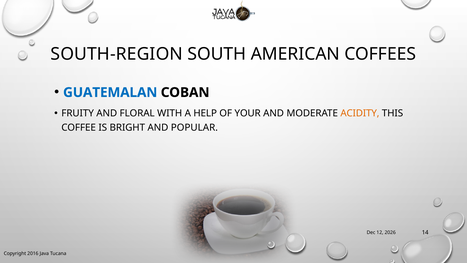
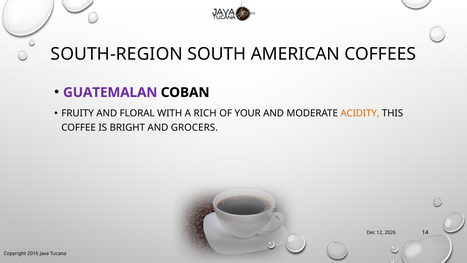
GUATEMALAN colour: blue -> purple (110, 92)
HELP: HELP -> RICH (205, 113)
POPULAR: POPULAR -> GROCERS (194, 127)
